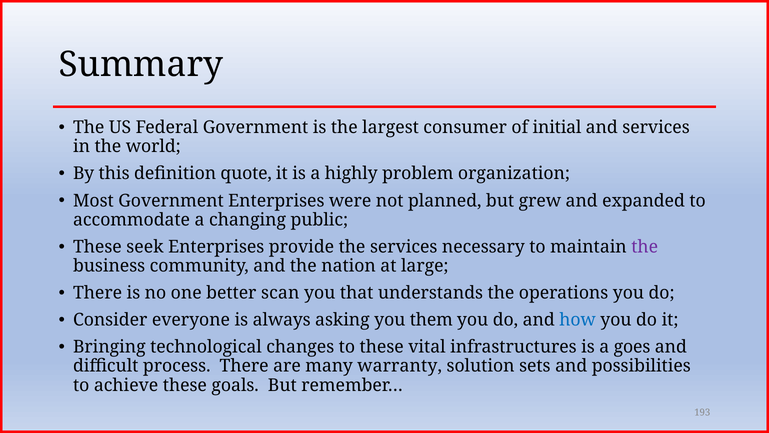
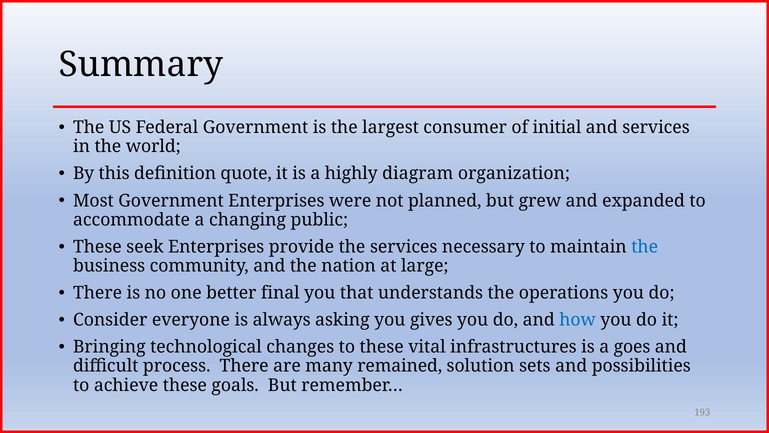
problem: problem -> diagram (418, 173)
the colour: purple -> blue (645, 247)
scan: scan -> final (280, 293)
them: them -> gives (431, 320)
warranty: warranty -> remained (400, 366)
